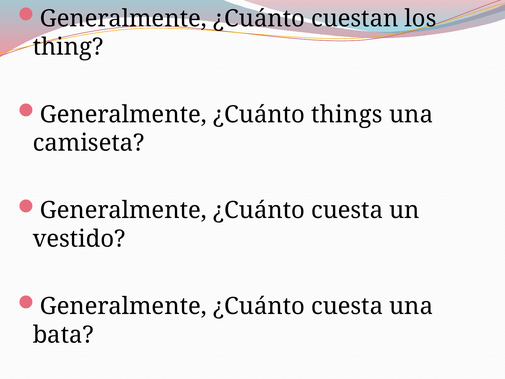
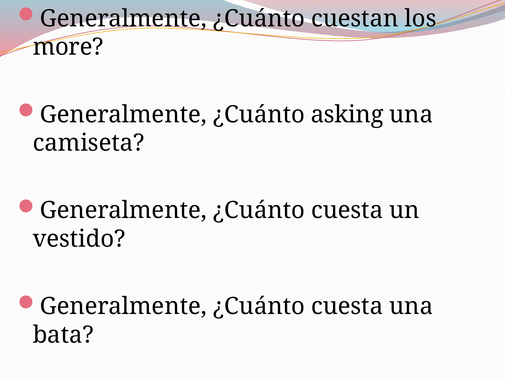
thing: thing -> more (68, 47)
things: things -> asking (347, 114)
